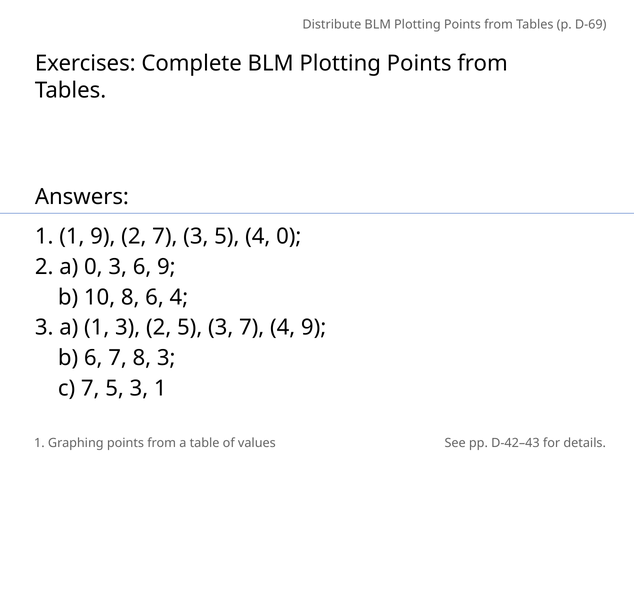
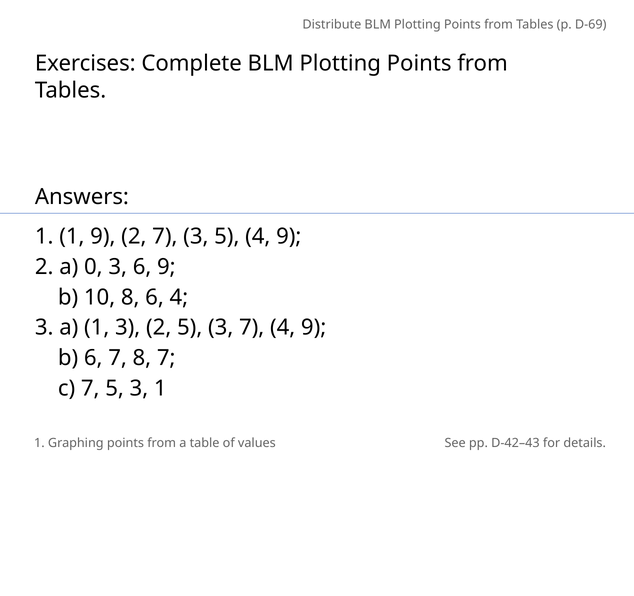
5 4 0: 0 -> 9 (289, 236)
8 3: 3 -> 7 (166, 358)
